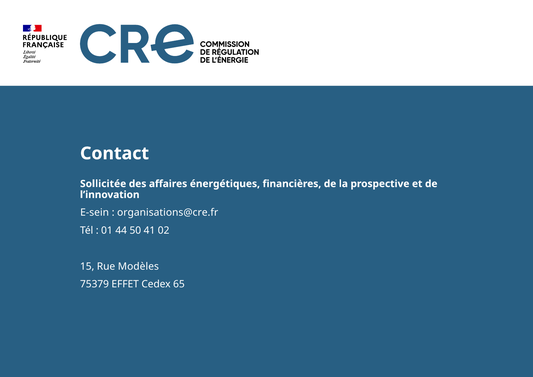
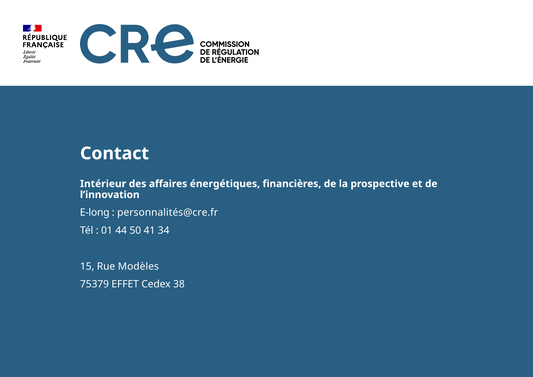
Sollicitée: Sollicitée -> Intérieur (103, 184)
E-sein: E-sein -> E-long (95, 213)
organisations@cre.fr: organisations@cre.fr -> personnalités@cre.fr (168, 213)
02: 02 -> 34 (164, 230)
65: 65 -> 38 (179, 284)
